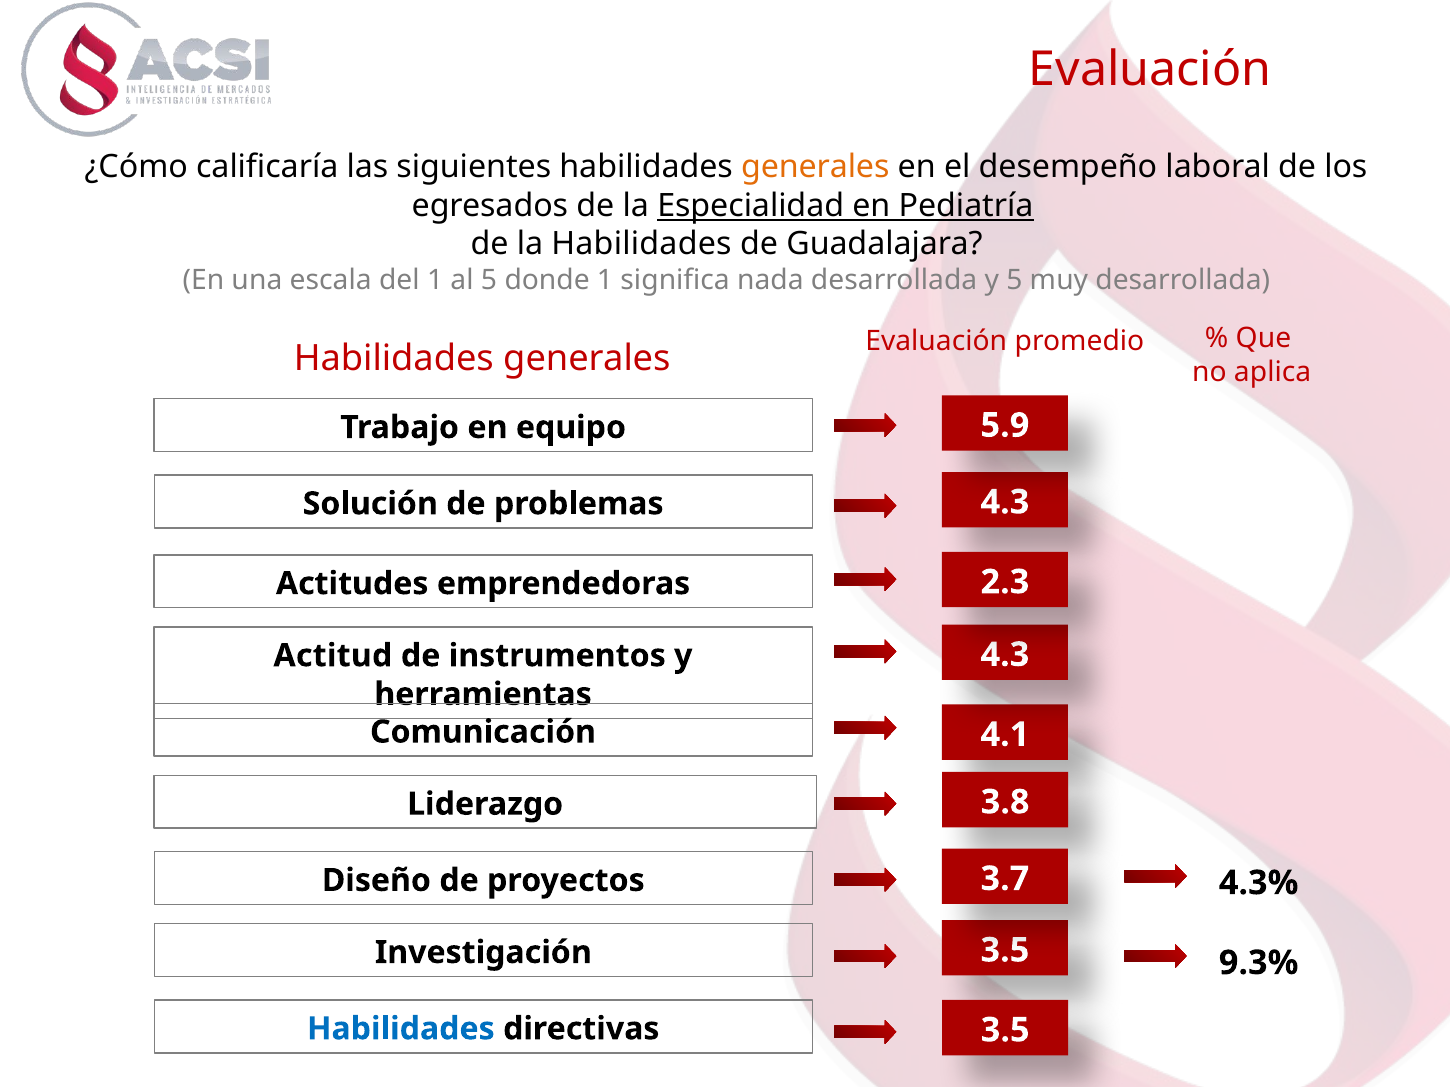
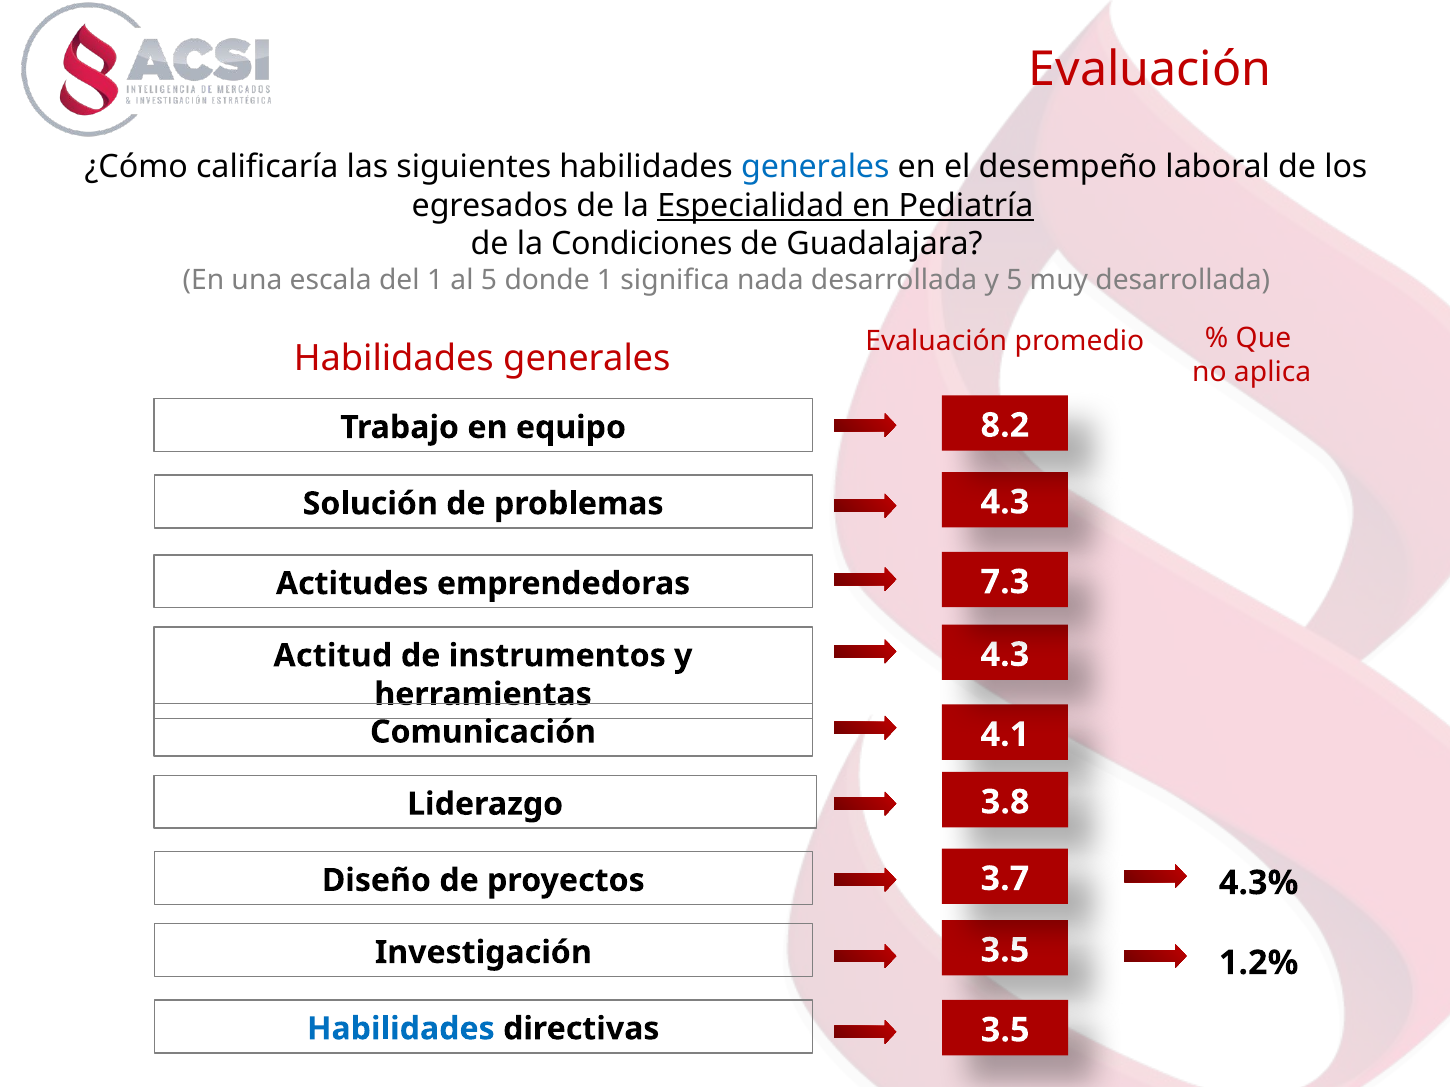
generales colour: orange -> blue (815, 167)
la Habilidades: Habilidades -> Condiciones (642, 244)
5.9: 5.9 -> 8.2 (1005, 426)
2.3: 2.3 -> 7.3 (1005, 582)
9.3%: 9.3% -> 1.2% (1259, 963)
